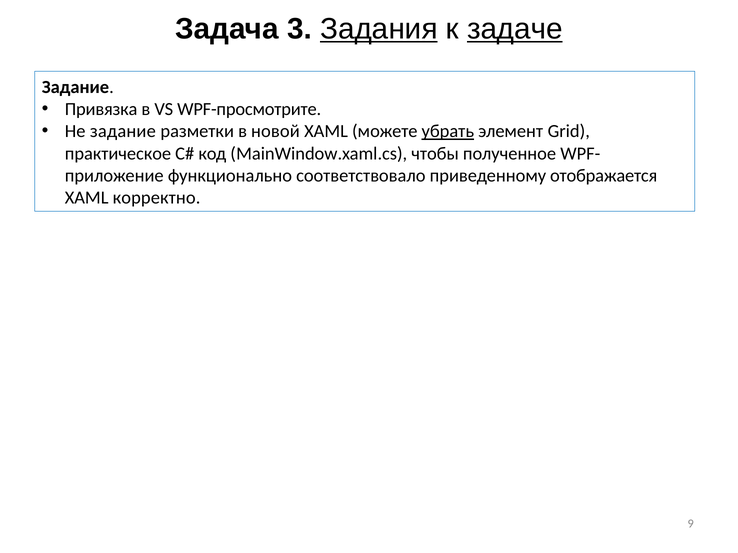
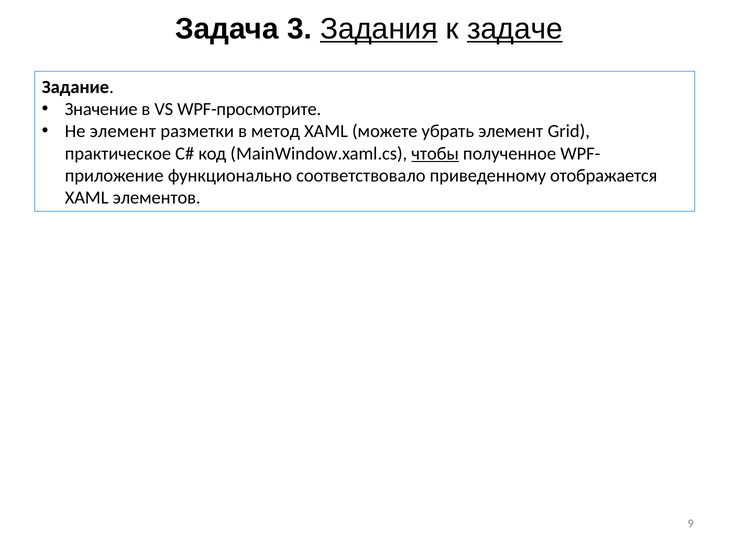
Привязка: Привязка -> Значение (101, 109)
Не задание: задание -> элемент (123, 131)
новой: новой -> метод (275, 131)
убрать underline: present -> none (448, 131)
чтобы underline: none -> present (435, 154)
корректно: корректно -> элементов (157, 198)
